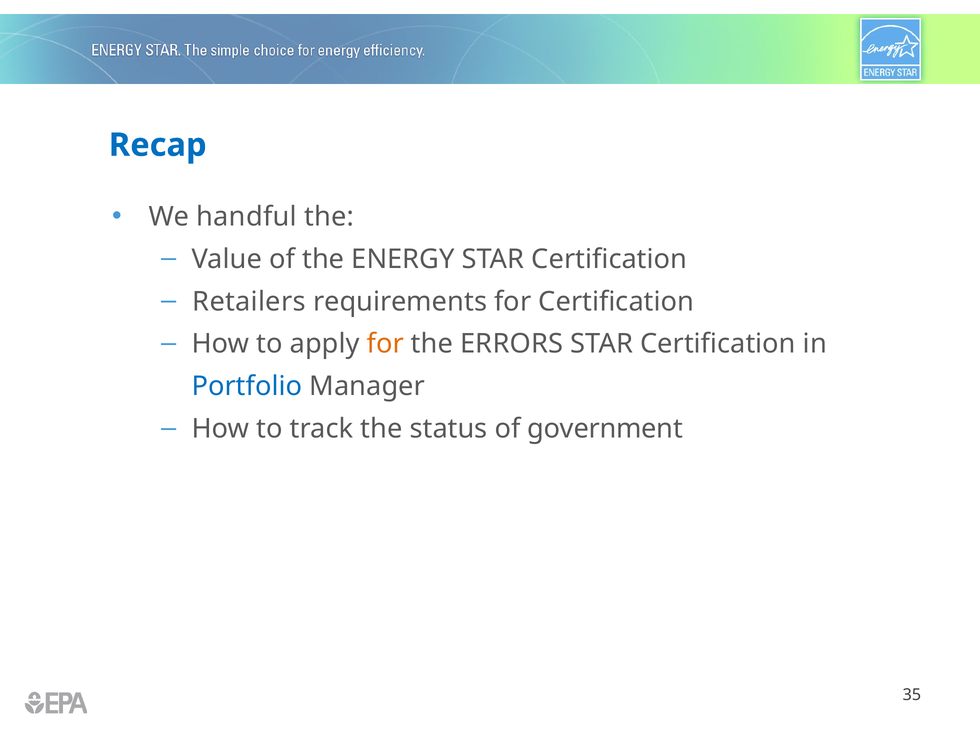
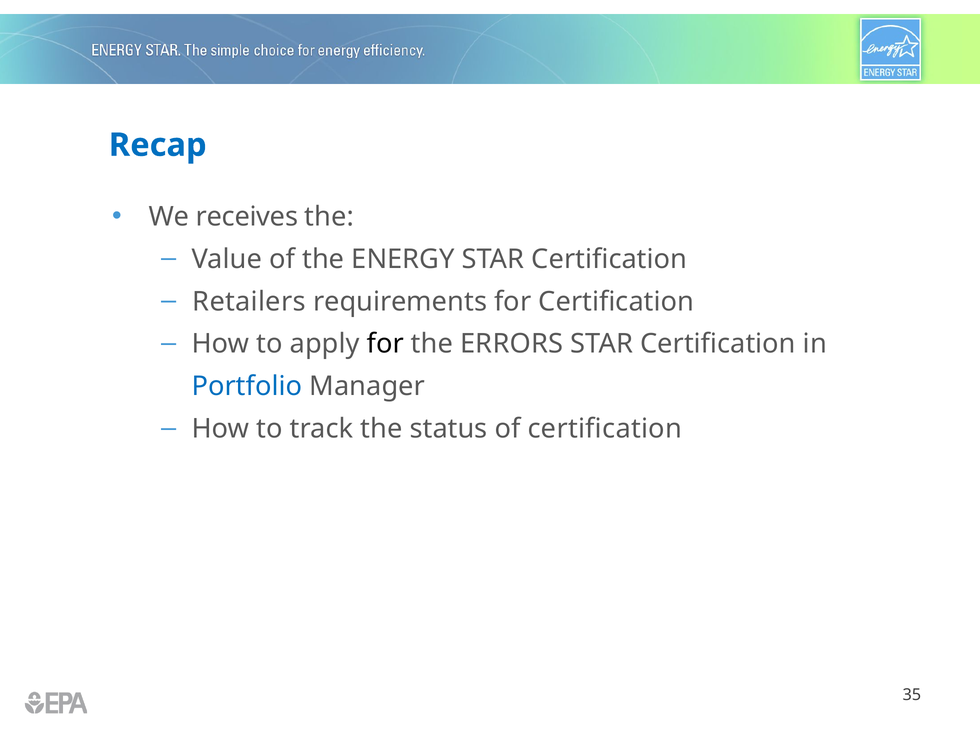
handful: handful -> receives (247, 217)
for colour: orange -> black (385, 344)
of government: government -> certification (605, 429)
